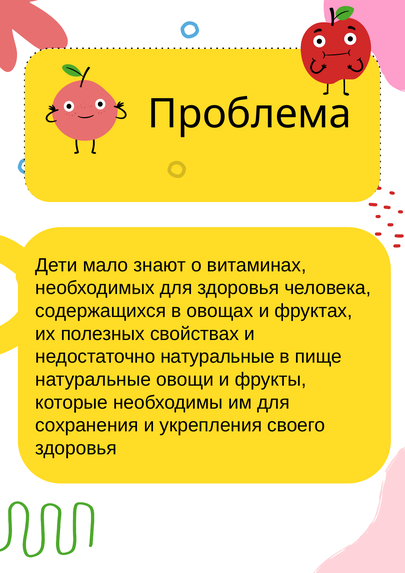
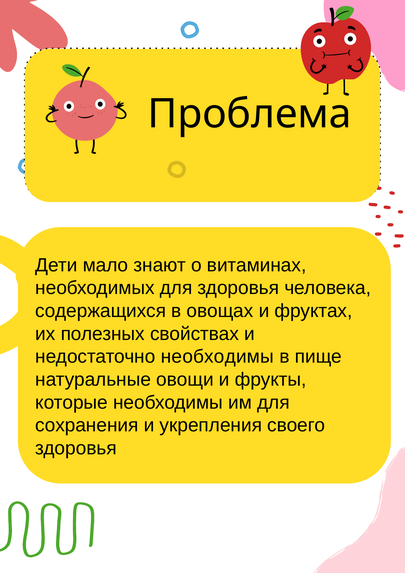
недостаточно натуральные: натуральные -> необходимы (217, 356)
